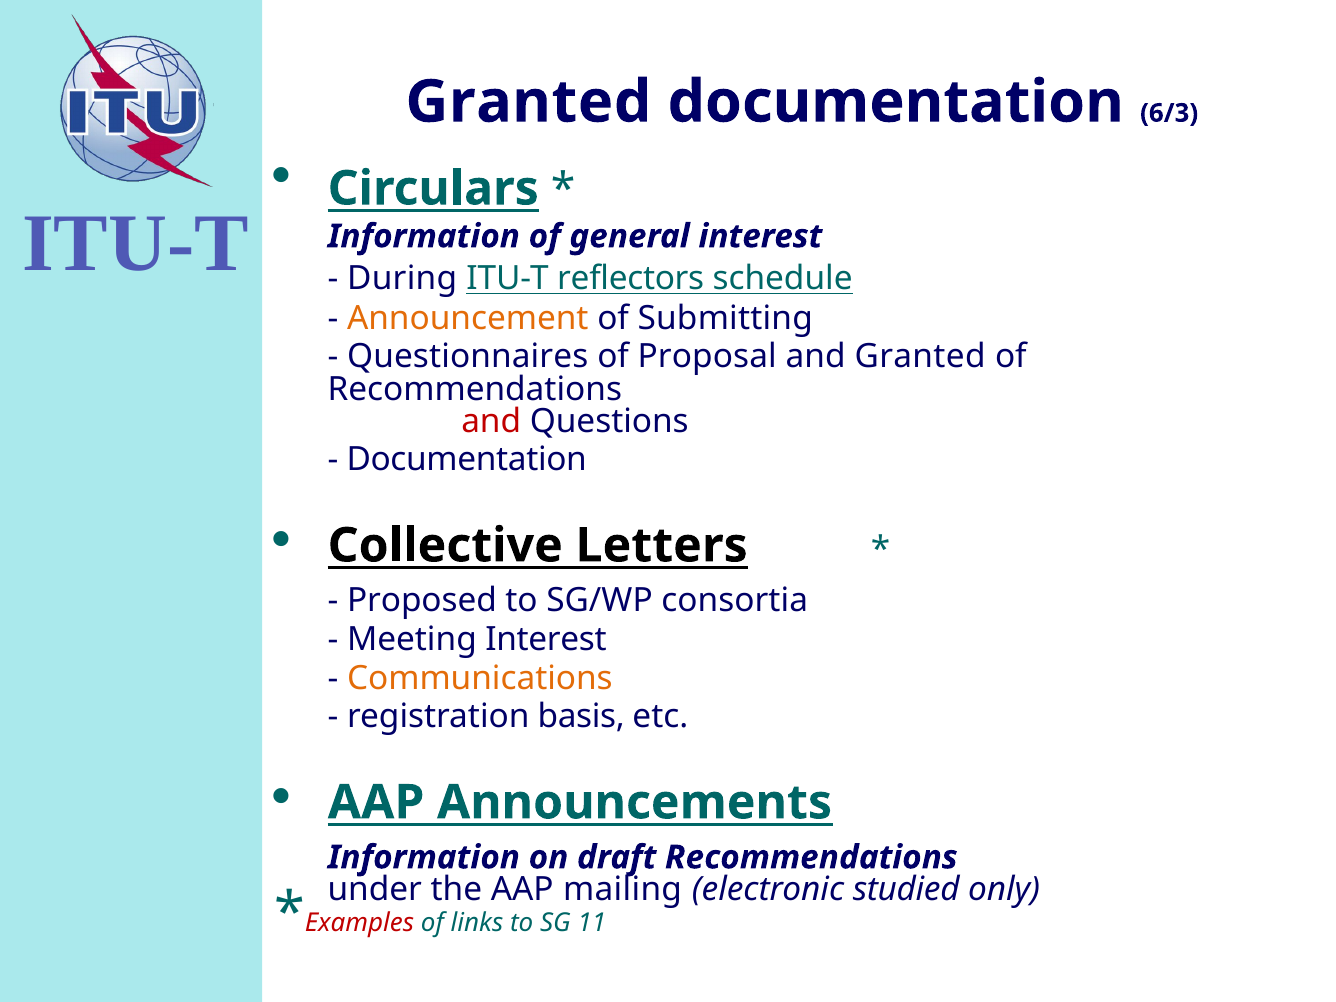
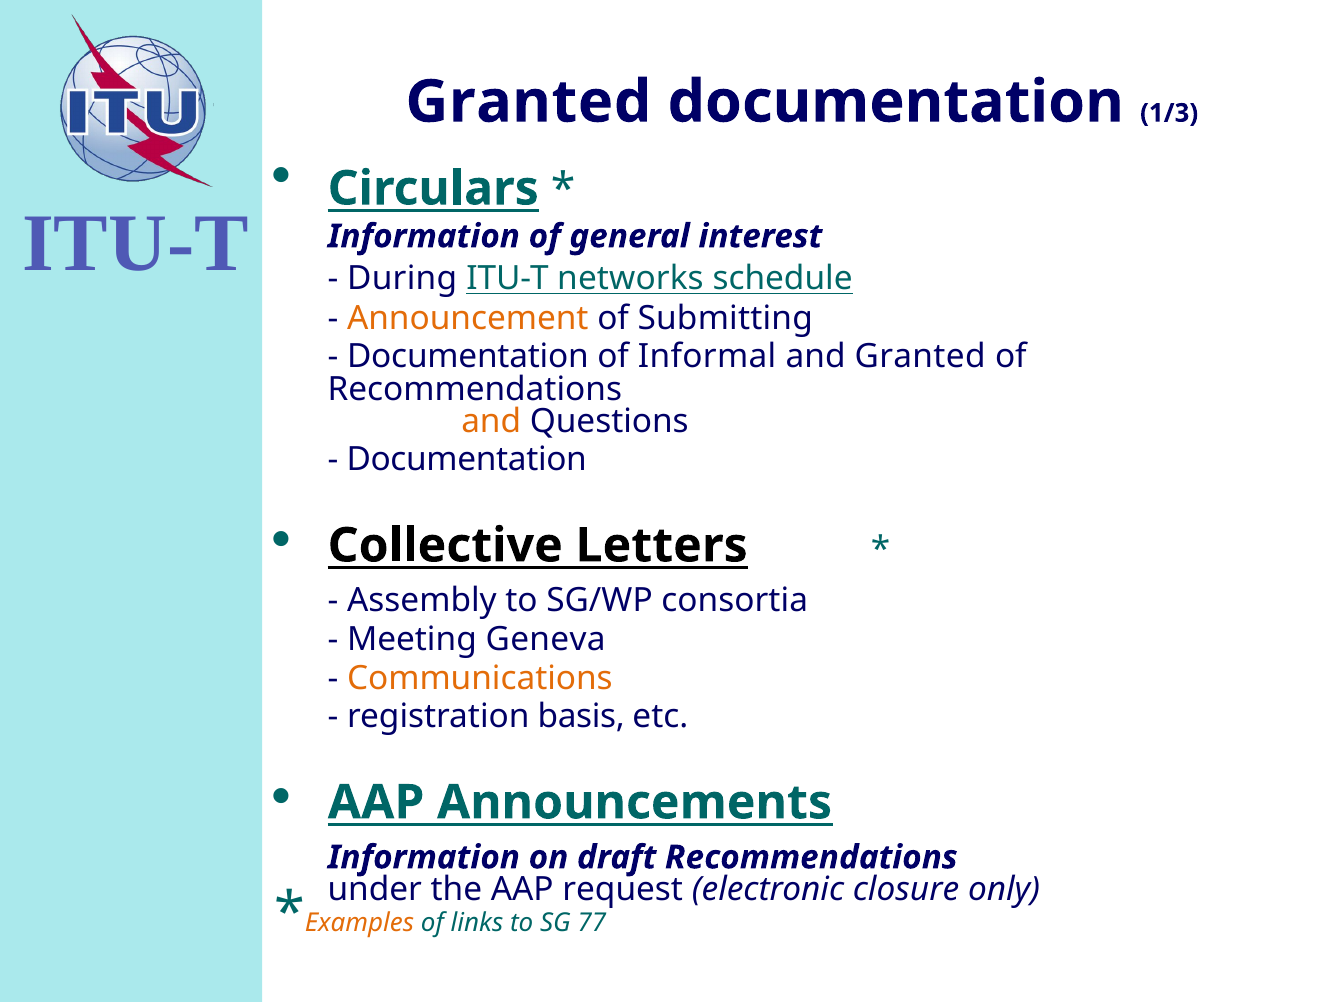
6/3: 6/3 -> 1/3 (1169, 113)
reflectors: reflectors -> networks (630, 279)
Questionnaires: Questionnaires -> Documentation (468, 357)
Proposal: Proposal -> Informal (707, 357)
and colour: red -> orange (491, 421)
Proposed: Proposed -> Assembly (422, 600)
Meeting Interest: Interest -> Geneva (546, 639)
mailing: mailing -> request (623, 890)
studied: studied -> closure (906, 890)
Examples colour: red -> orange (359, 923)
11: 11 -> 77 (592, 923)
